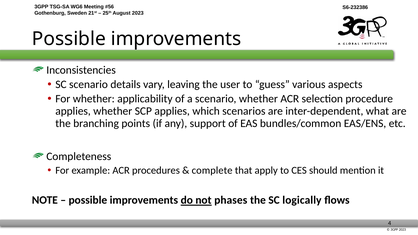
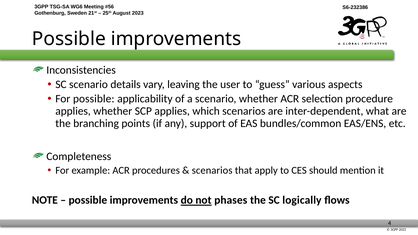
For whether: whether -> possible (94, 99)
complete: complete -> scenarios (212, 171)
